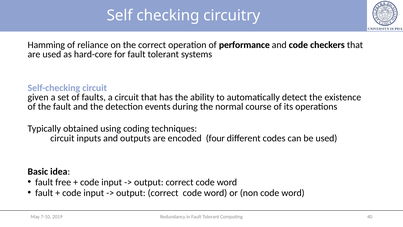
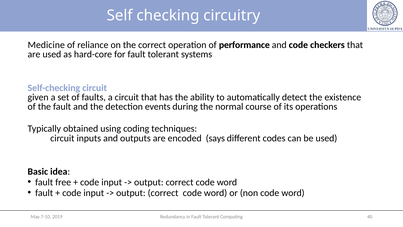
Hamming: Hamming -> Medicine (46, 45)
four: four -> says (215, 138)
